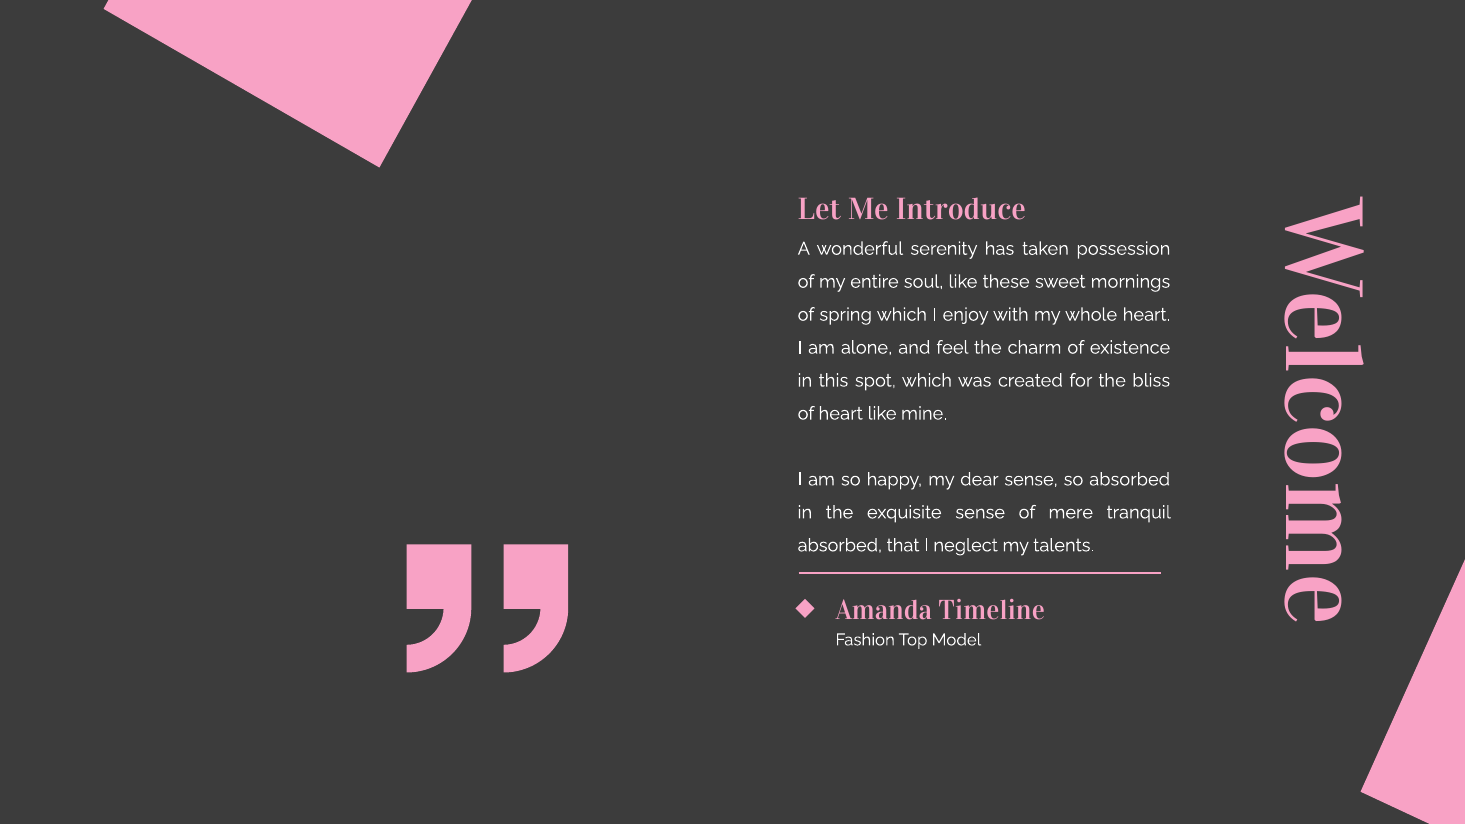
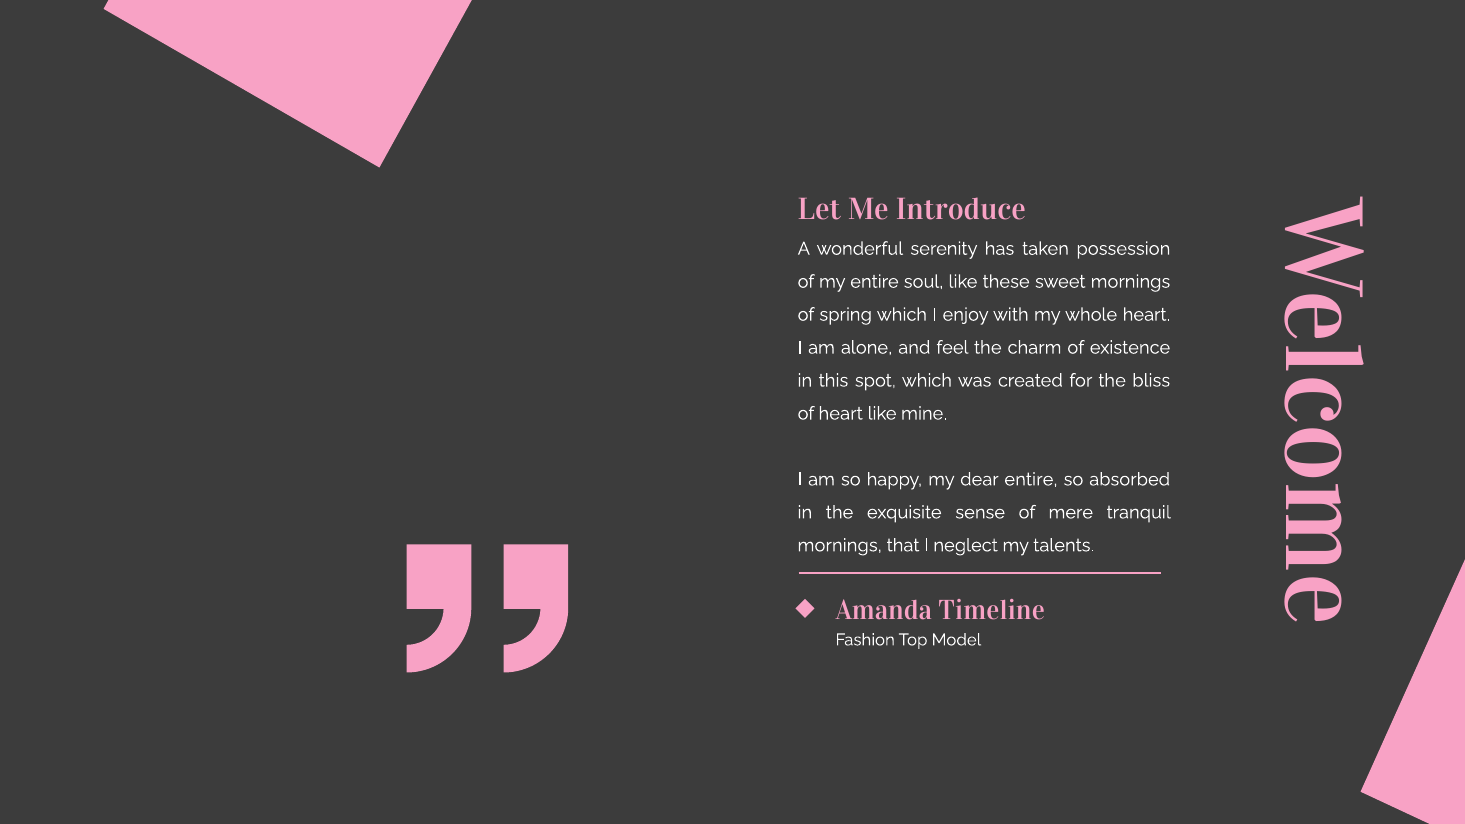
dear sense: sense -> entire (1031, 479)
absorbed: absorbed -> mornings (840, 545)
